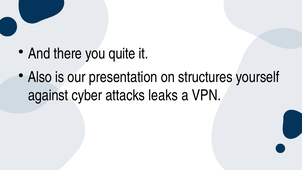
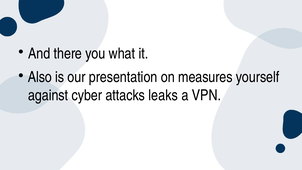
quite: quite -> what (122, 54)
structures: structures -> measures (205, 77)
